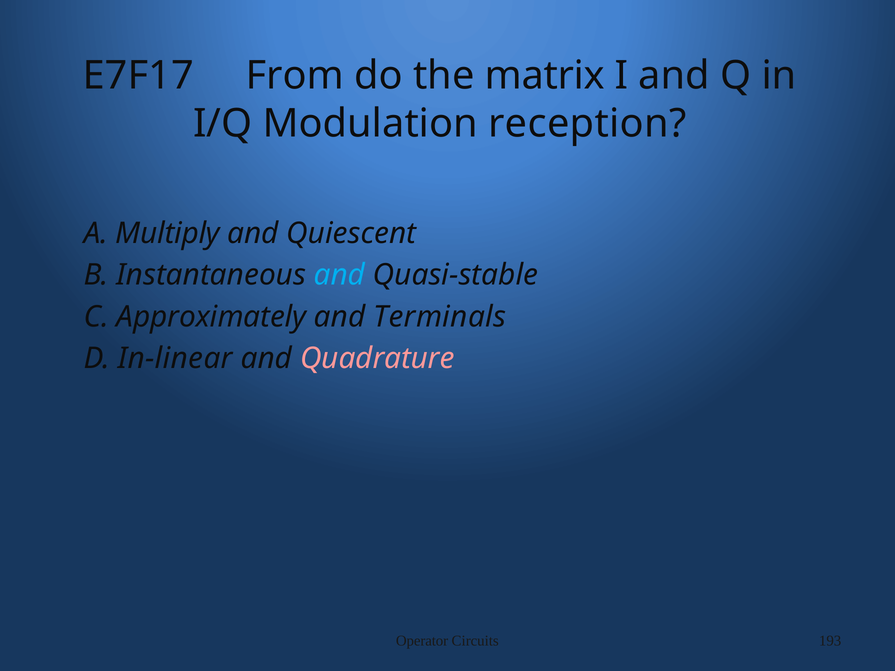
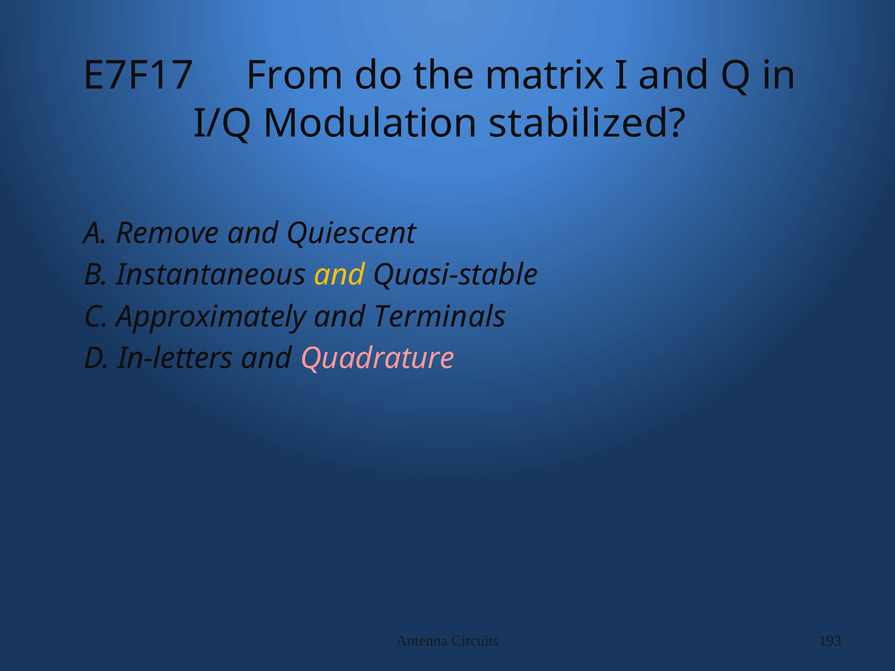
reception: reception -> stabilized (587, 124)
Multiply: Multiply -> Remove (167, 233)
and colour: light blue -> yellow (339, 275)
In-linear: In-linear -> In-letters (175, 359)
Operator: Operator -> Antenna (422, 641)
